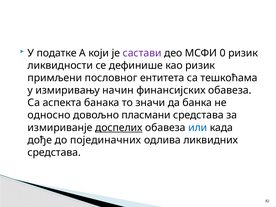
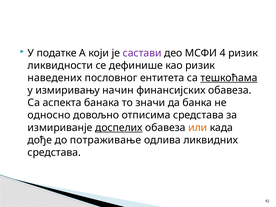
0: 0 -> 4 (223, 53)
примљени: примљени -> наведених (55, 78)
тешкоћама underline: none -> present (229, 78)
пласмани: пласмани -> отписима (146, 115)
или colour: blue -> orange (198, 128)
појединачних: појединачних -> потраживање (106, 140)
